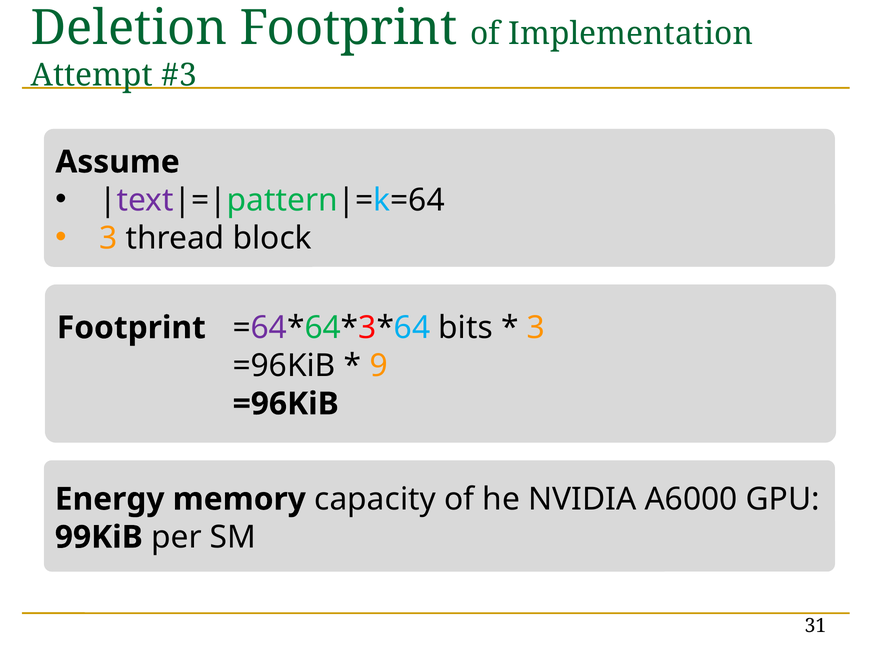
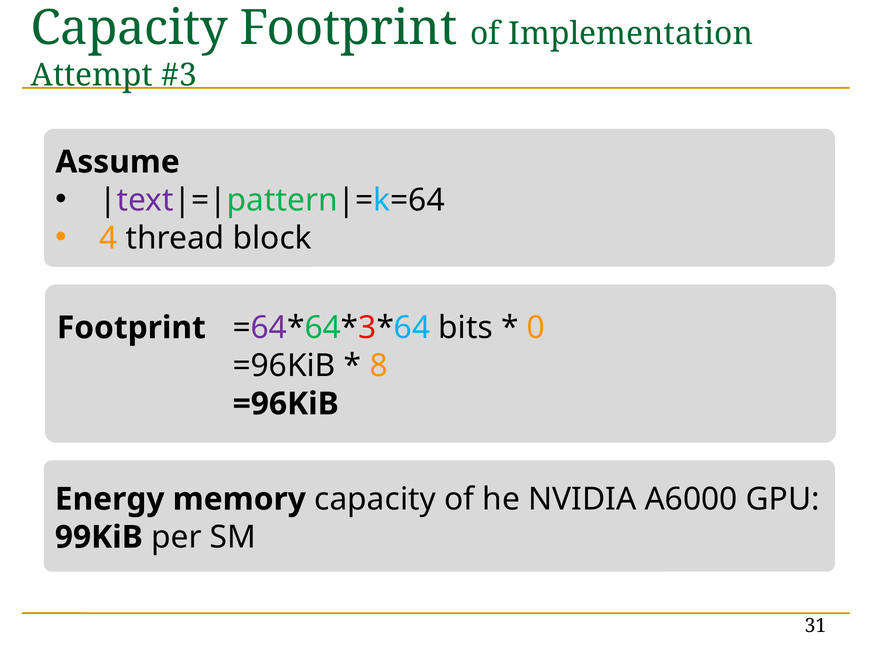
Deletion: Deletion -> Capacity (129, 28)
3: 3 -> 4 (108, 238)
3: 3 -> 0 (536, 328)
9: 9 -> 8 (379, 366)
